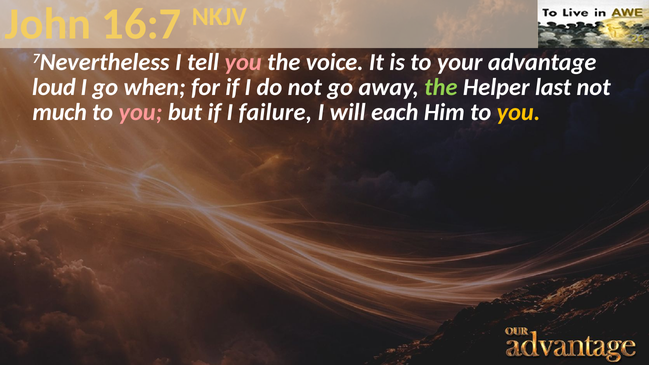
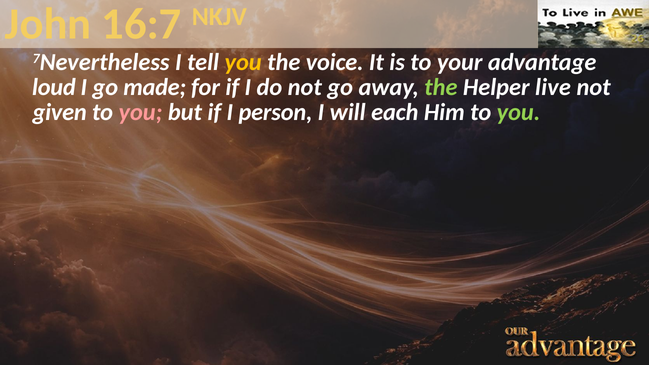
you colour: pink -> yellow (243, 62)
when: when -> made (155, 87)
last: last -> live (553, 87)
much: much -> given (60, 112)
failure: failure -> person (275, 112)
you colour: yellow -> light green (519, 112)
